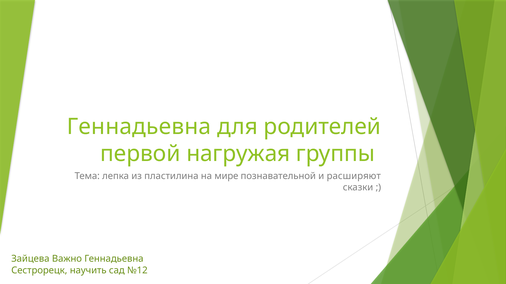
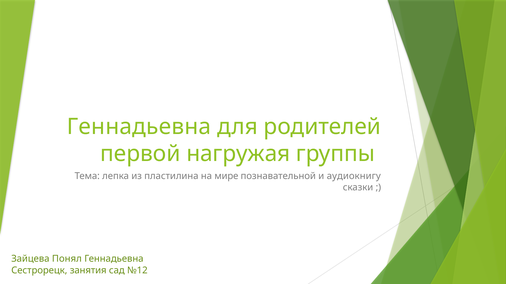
расширяют: расширяют -> аудиокнигу (354, 176)
Важно: Важно -> Понял (67, 259)
научить: научить -> занятия (88, 271)
